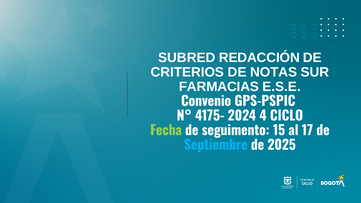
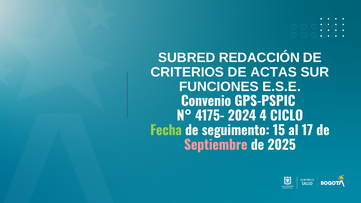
NOTAS: NOTAS -> ACTAS (274, 72)
FARMACIAS: FARMACIAS -> FUNCIONES (219, 87)
Septiembre colour: light blue -> pink (216, 145)
